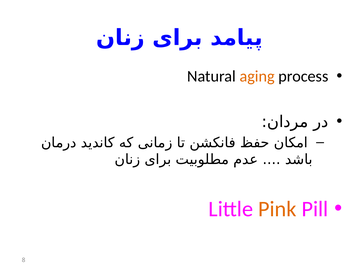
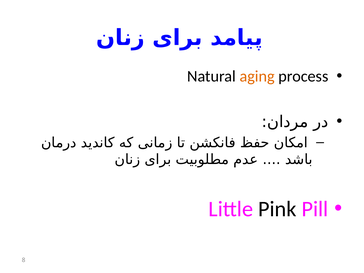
Pink colour: orange -> black (277, 209)
